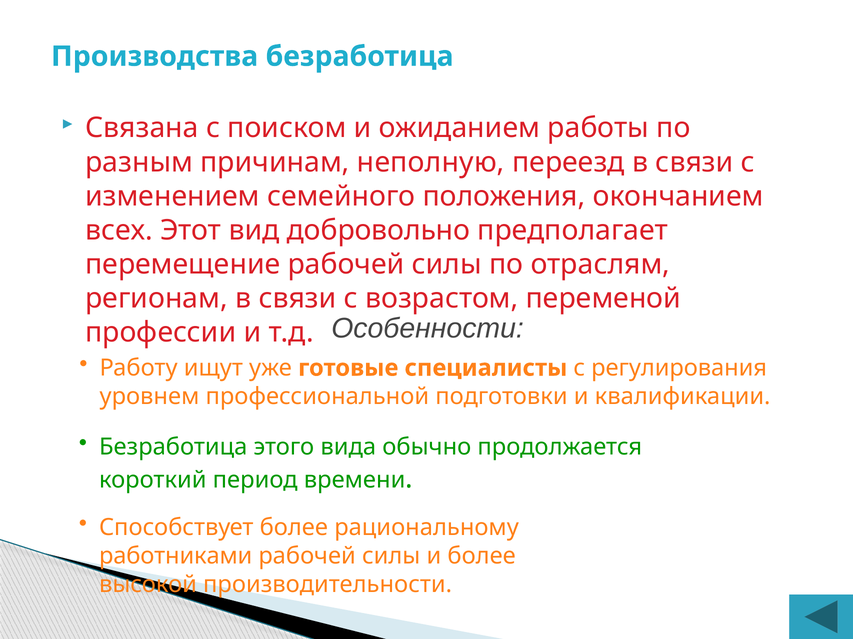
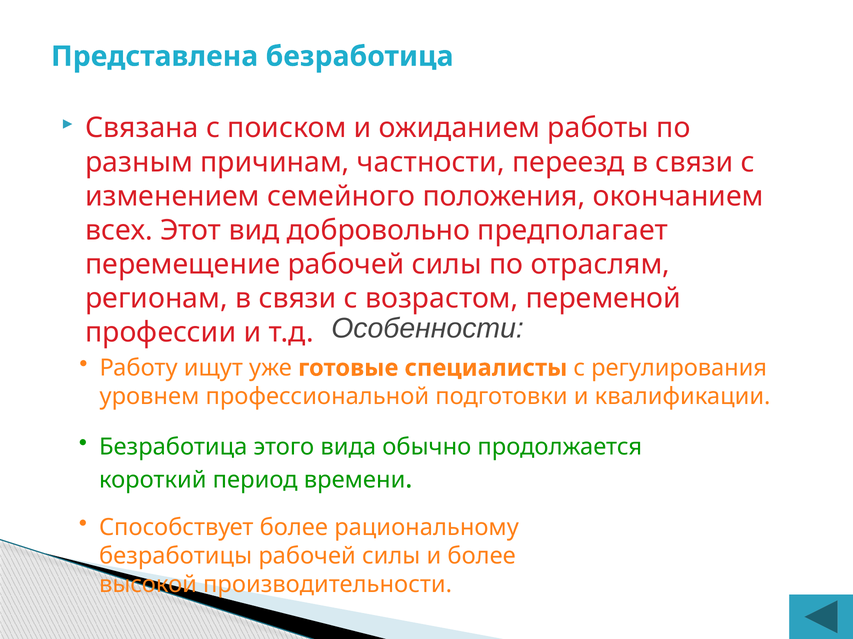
Производства: Производства -> Представлена (155, 57)
неполную: неполную -> частности (431, 162)
работниками: работниками -> безработицы (176, 556)
